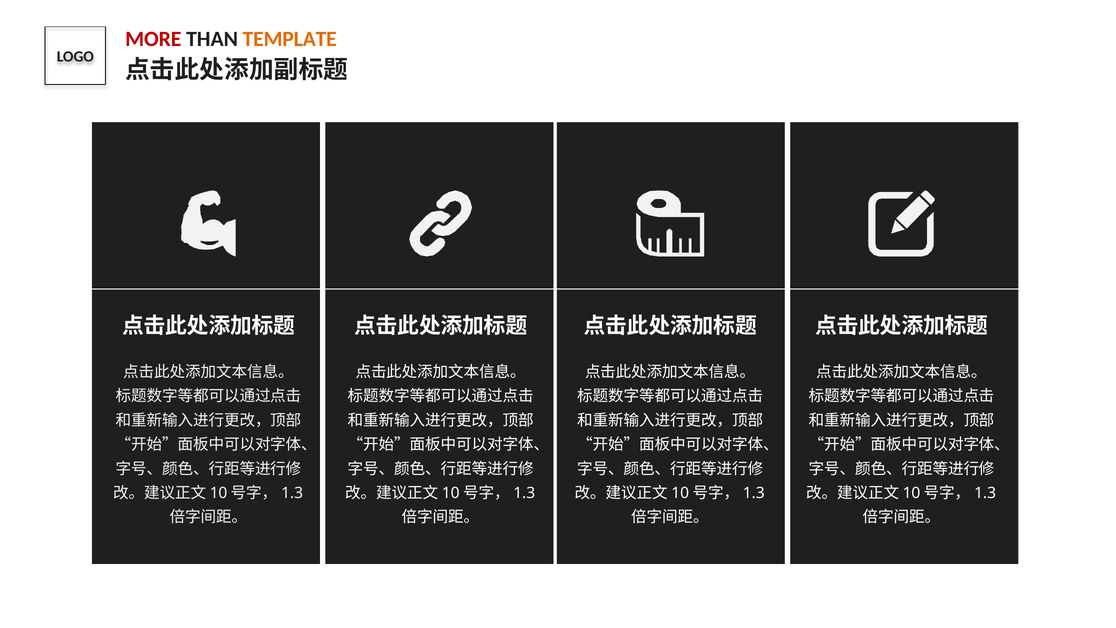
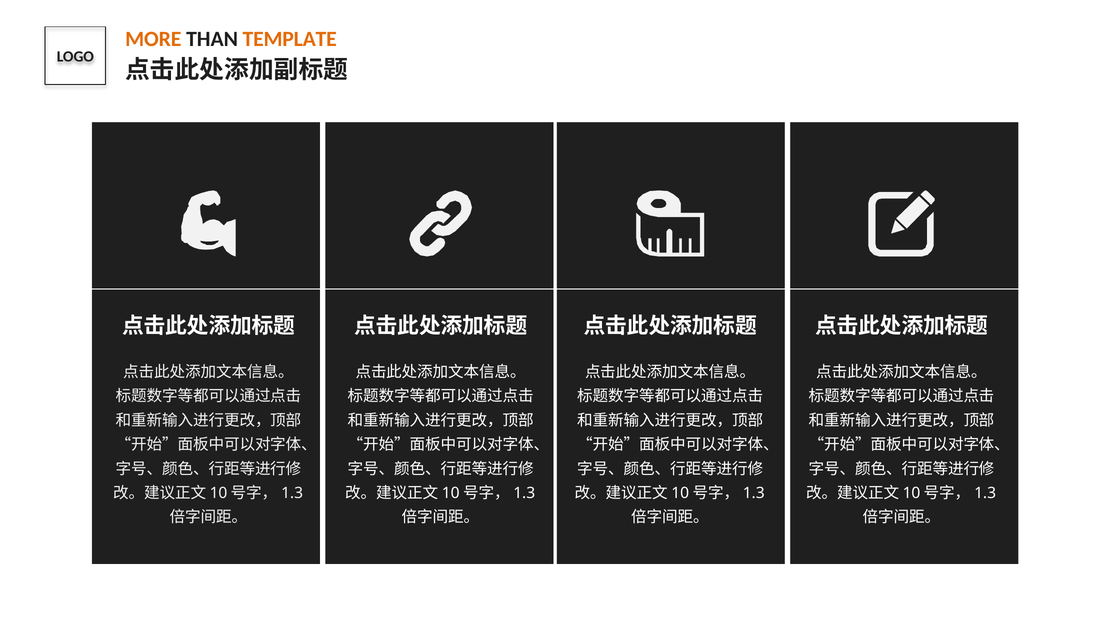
MORE colour: red -> orange (153, 39)
